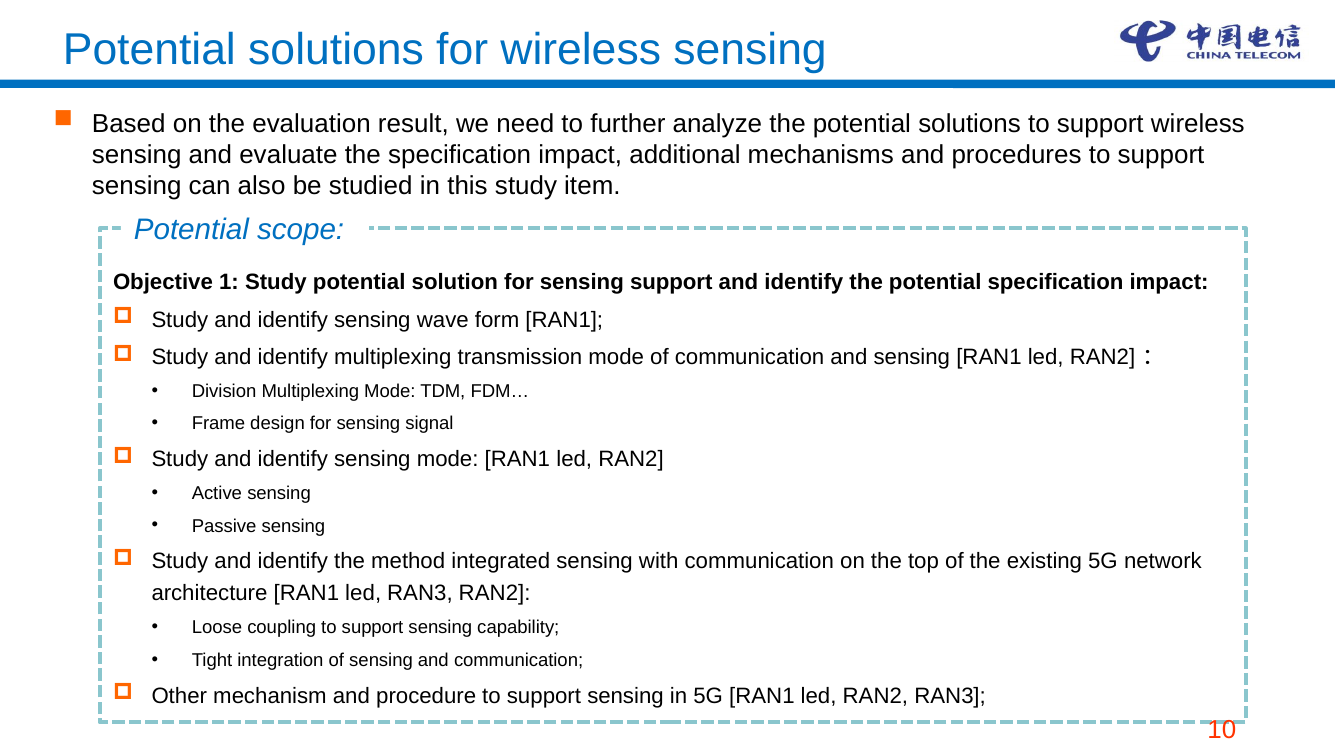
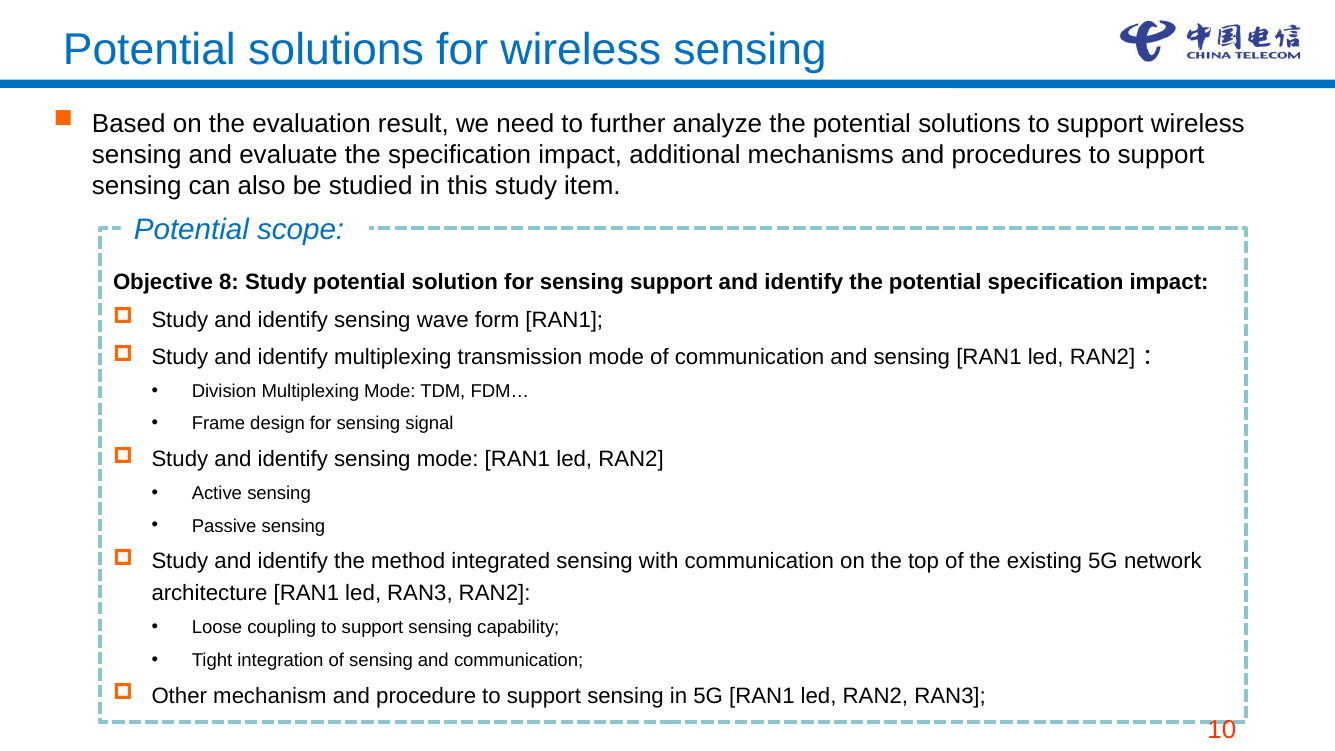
1: 1 -> 8 (229, 282)
